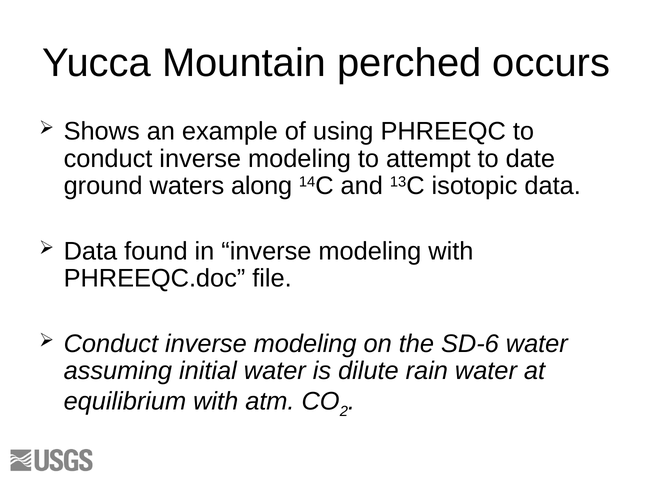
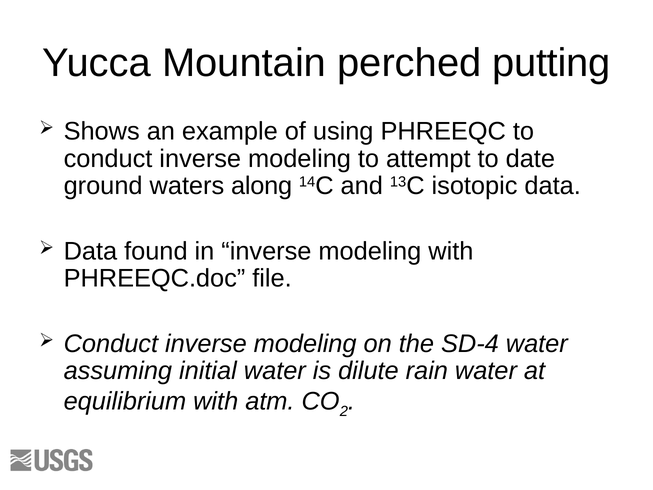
occurs: occurs -> putting (551, 63)
SD-6: SD-6 -> SD-4 (470, 343)
